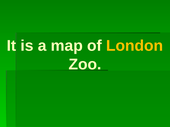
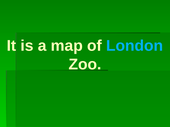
London colour: yellow -> light blue (135, 46)
